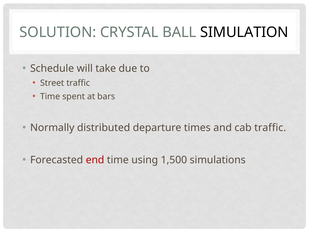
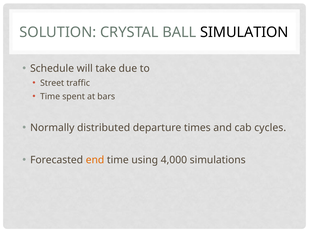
cab traffic: traffic -> cycles (270, 128)
end colour: red -> orange (95, 160)
1,500: 1,500 -> 4,000 (174, 160)
